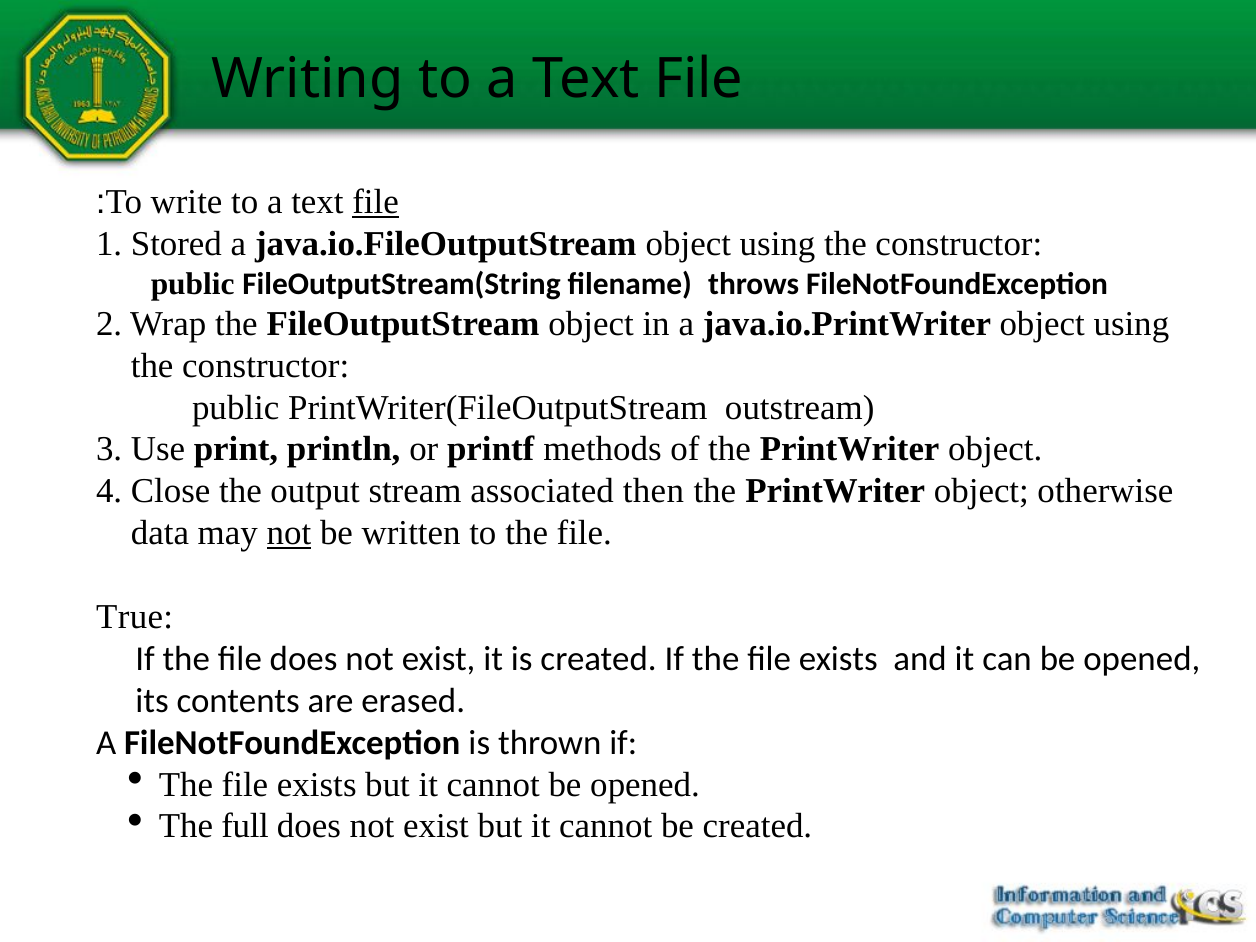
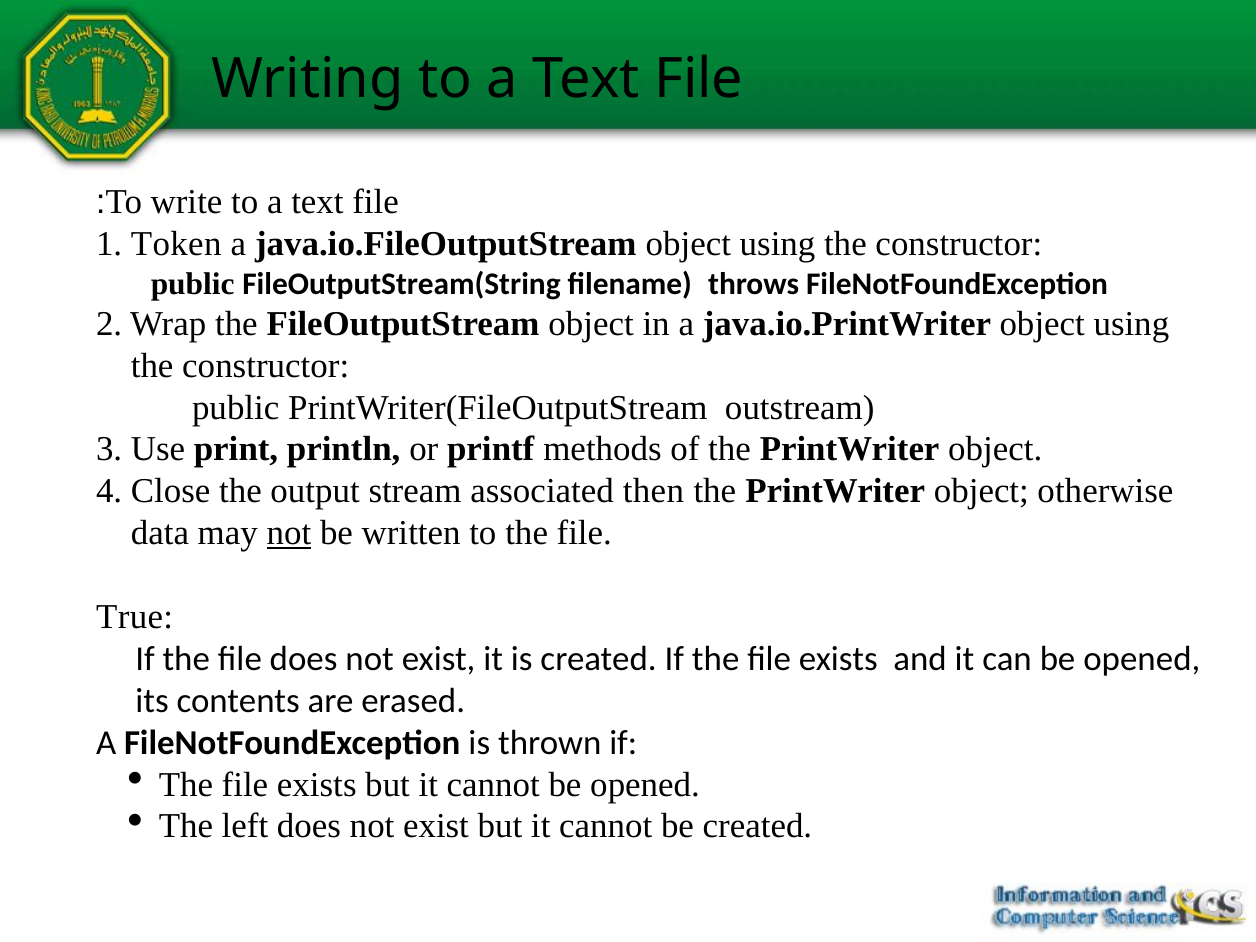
file underline: present -> none (376, 202)
Stored: Stored -> Token (176, 244)
full: full -> left (245, 826)
